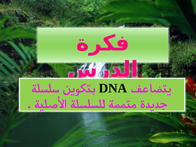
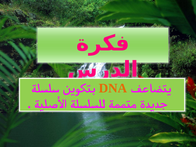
DNA colour: black -> orange (113, 88)
